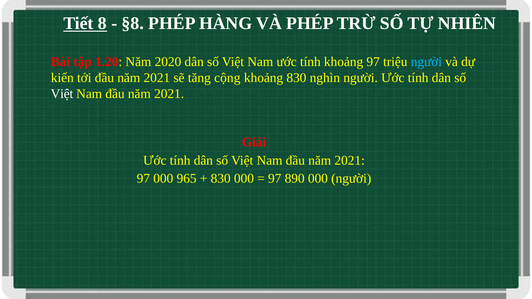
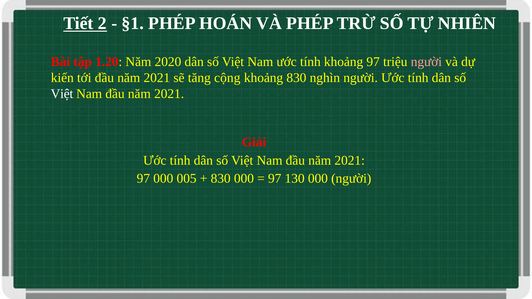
8: 8 -> 2 (102, 23)
§8: §8 -> §1 (133, 23)
HÀNG: HÀNG -> HOÁN (226, 23)
người colour: light blue -> pink (426, 62)
965: 965 -> 005 (187, 179)
890: 890 -> 130 (295, 179)
